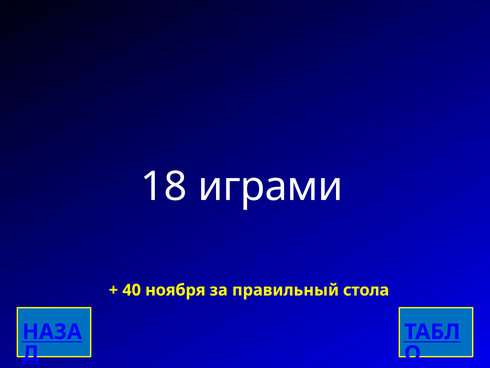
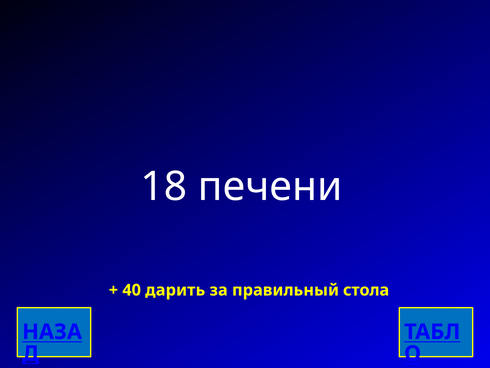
играми: играми -> печени (270, 186)
ноября: ноября -> дарить (175, 290)
